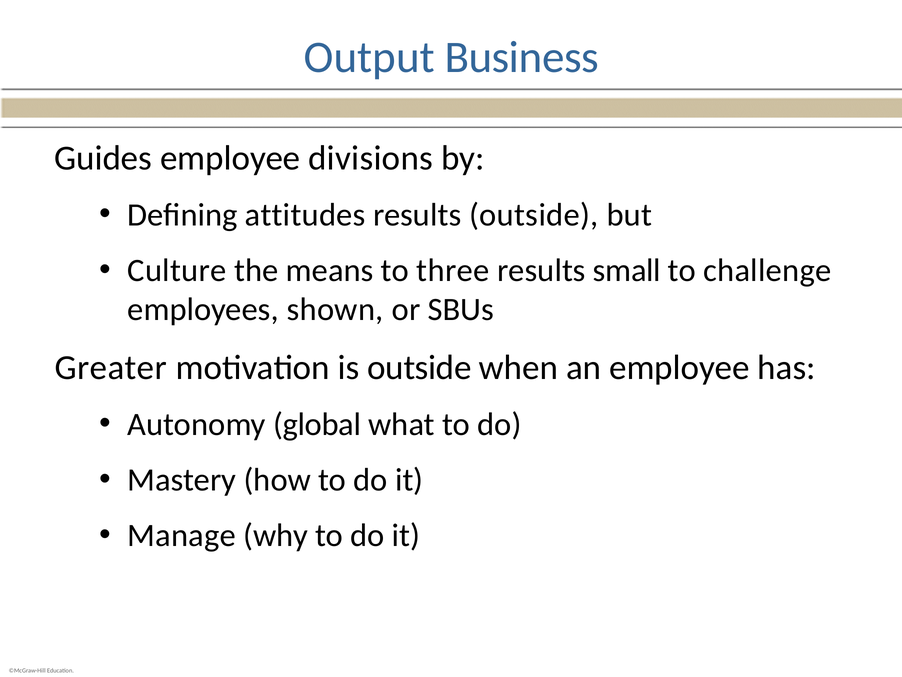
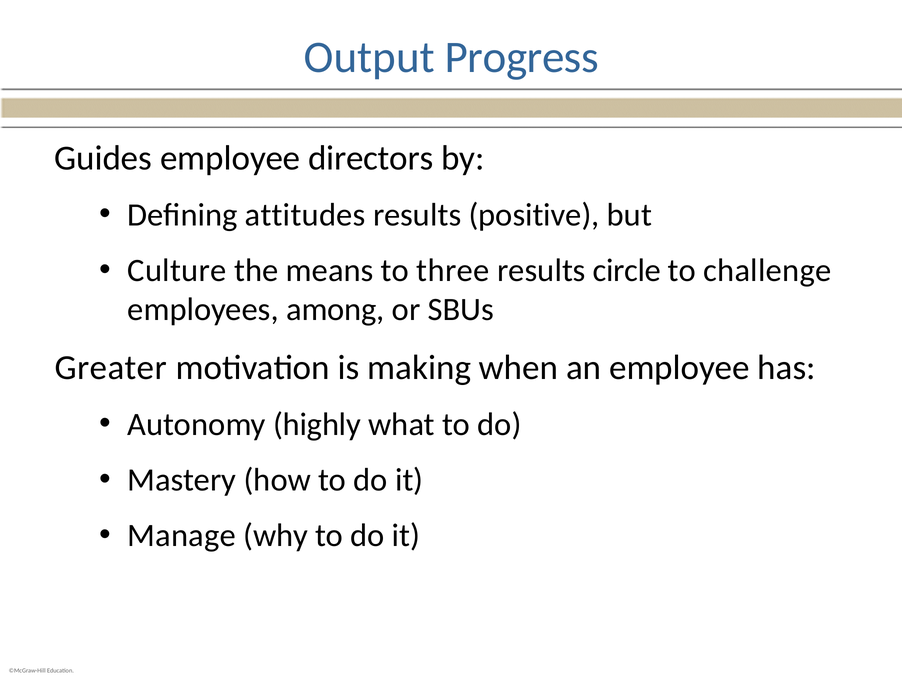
Business: Business -> Progress (522, 57)
divisions: divisions -> directors (371, 158)
results outside: outside -> positive (534, 215)
small: small -> circle (627, 270)
shown: shown -> among (335, 309)
is outside: outside -> making (419, 367)
global: global -> highly (317, 424)
